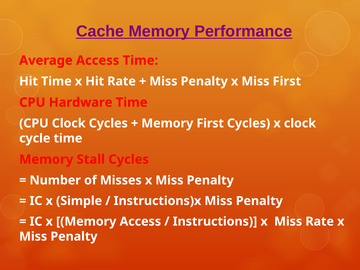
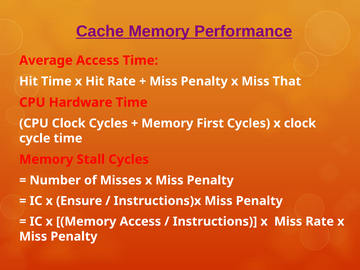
Miss First: First -> That (287, 81)
Simple: Simple -> Ensure (79, 201)
